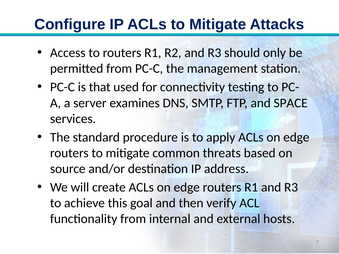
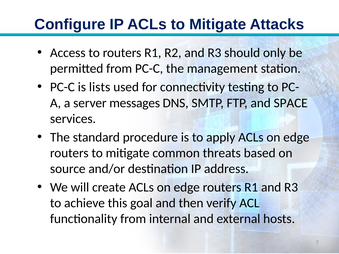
that: that -> lists (100, 87)
examines: examines -> messages (135, 103)
